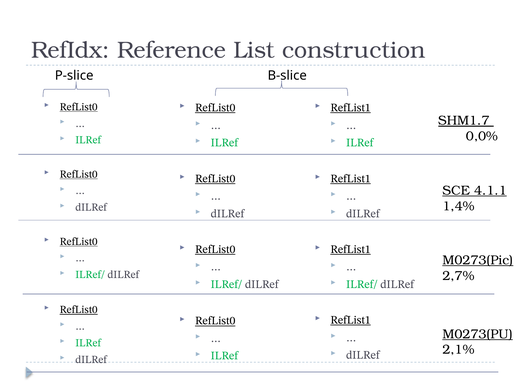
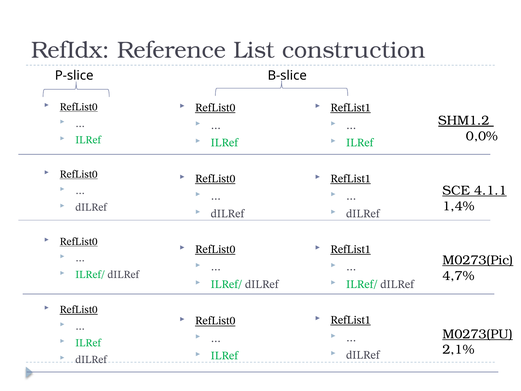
SHM1.7: SHM1.7 -> SHM1.2 (464, 120)
2,7%: 2,7% -> 4,7% (458, 276)
